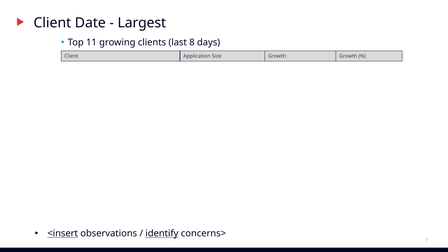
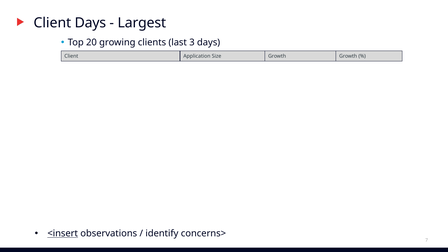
Client Date: Date -> Days (90, 23)
11: 11 -> 20 (91, 42)
8: 8 -> 3 (192, 42)
identify underline: present -> none (162, 234)
